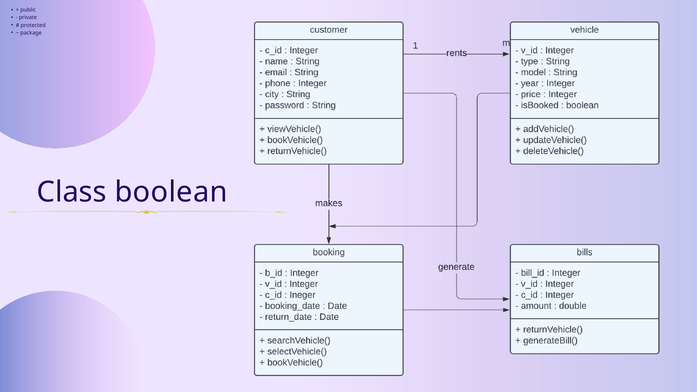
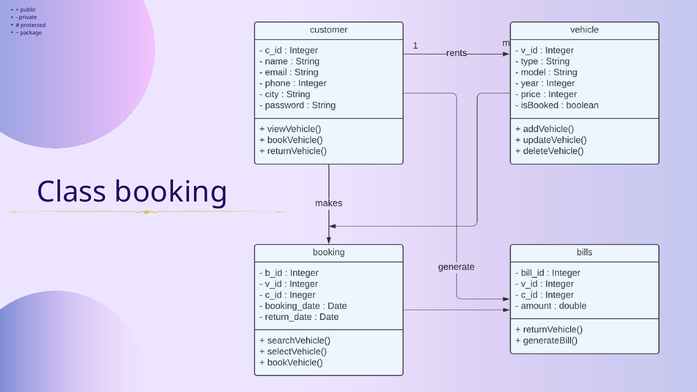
boolean: boolean -> booking (171, 192)
